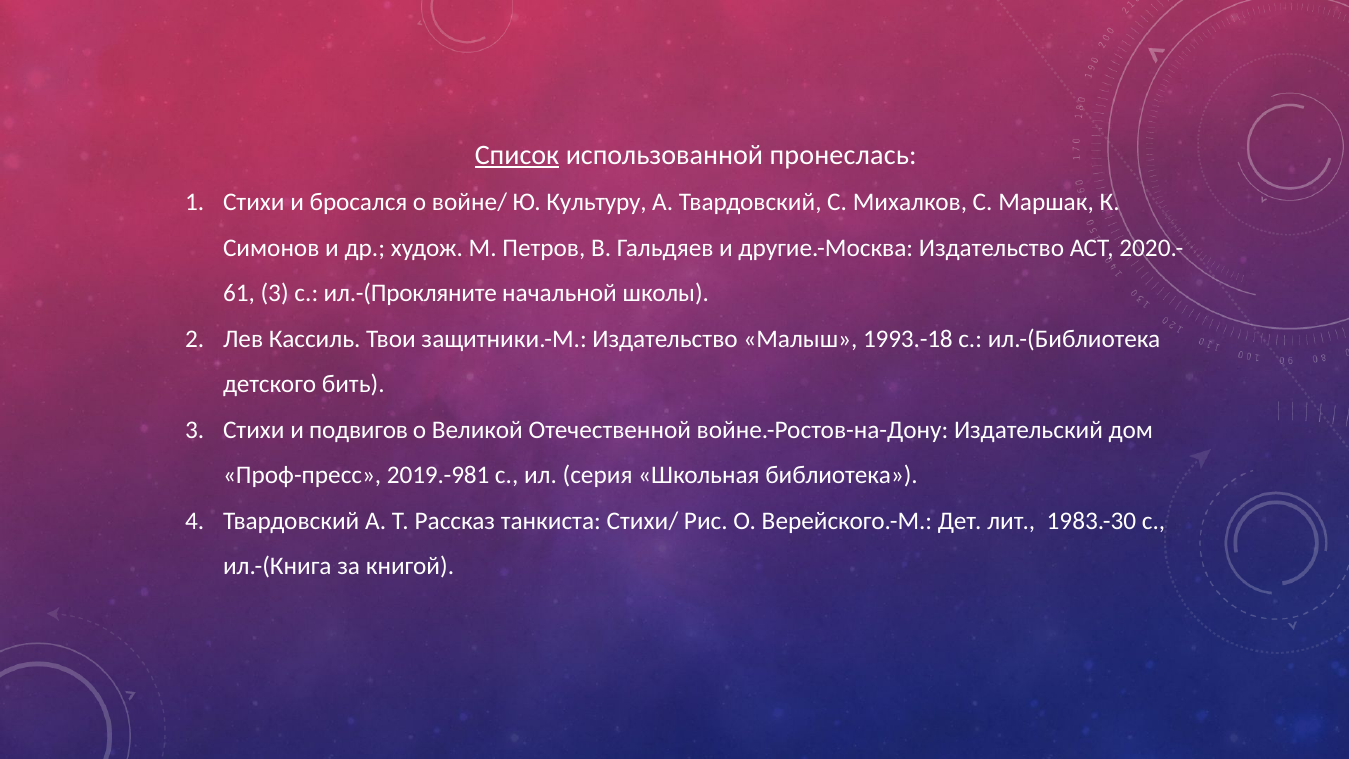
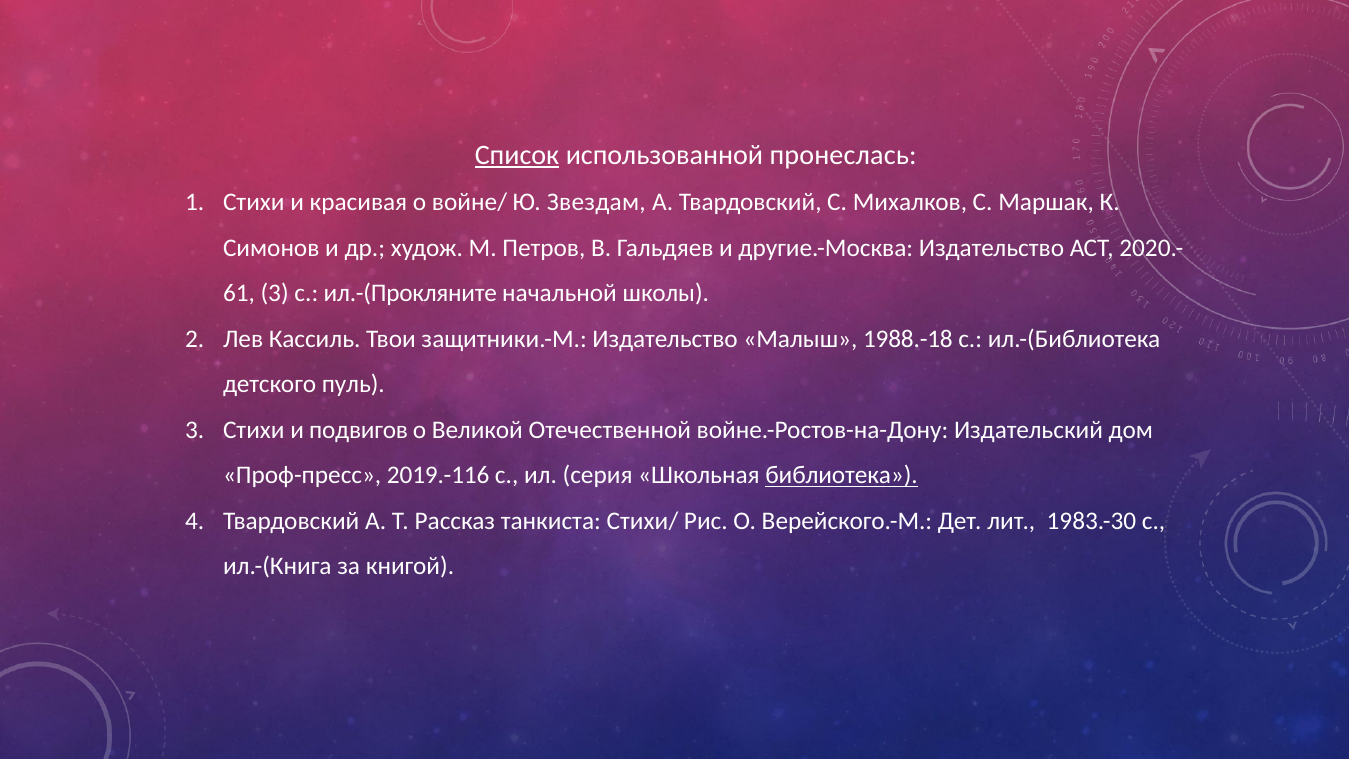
бросался: бросался -> красивая (358, 202)
Культуру: Культуру -> Звездам (596, 202)
1993.-18: 1993.-18 -> 1988.-18 (908, 339)
бить: бить -> пуль (353, 384)
2019.-981: 2019.-981 -> 2019.-116 (438, 475)
библиотека underline: none -> present (842, 475)
